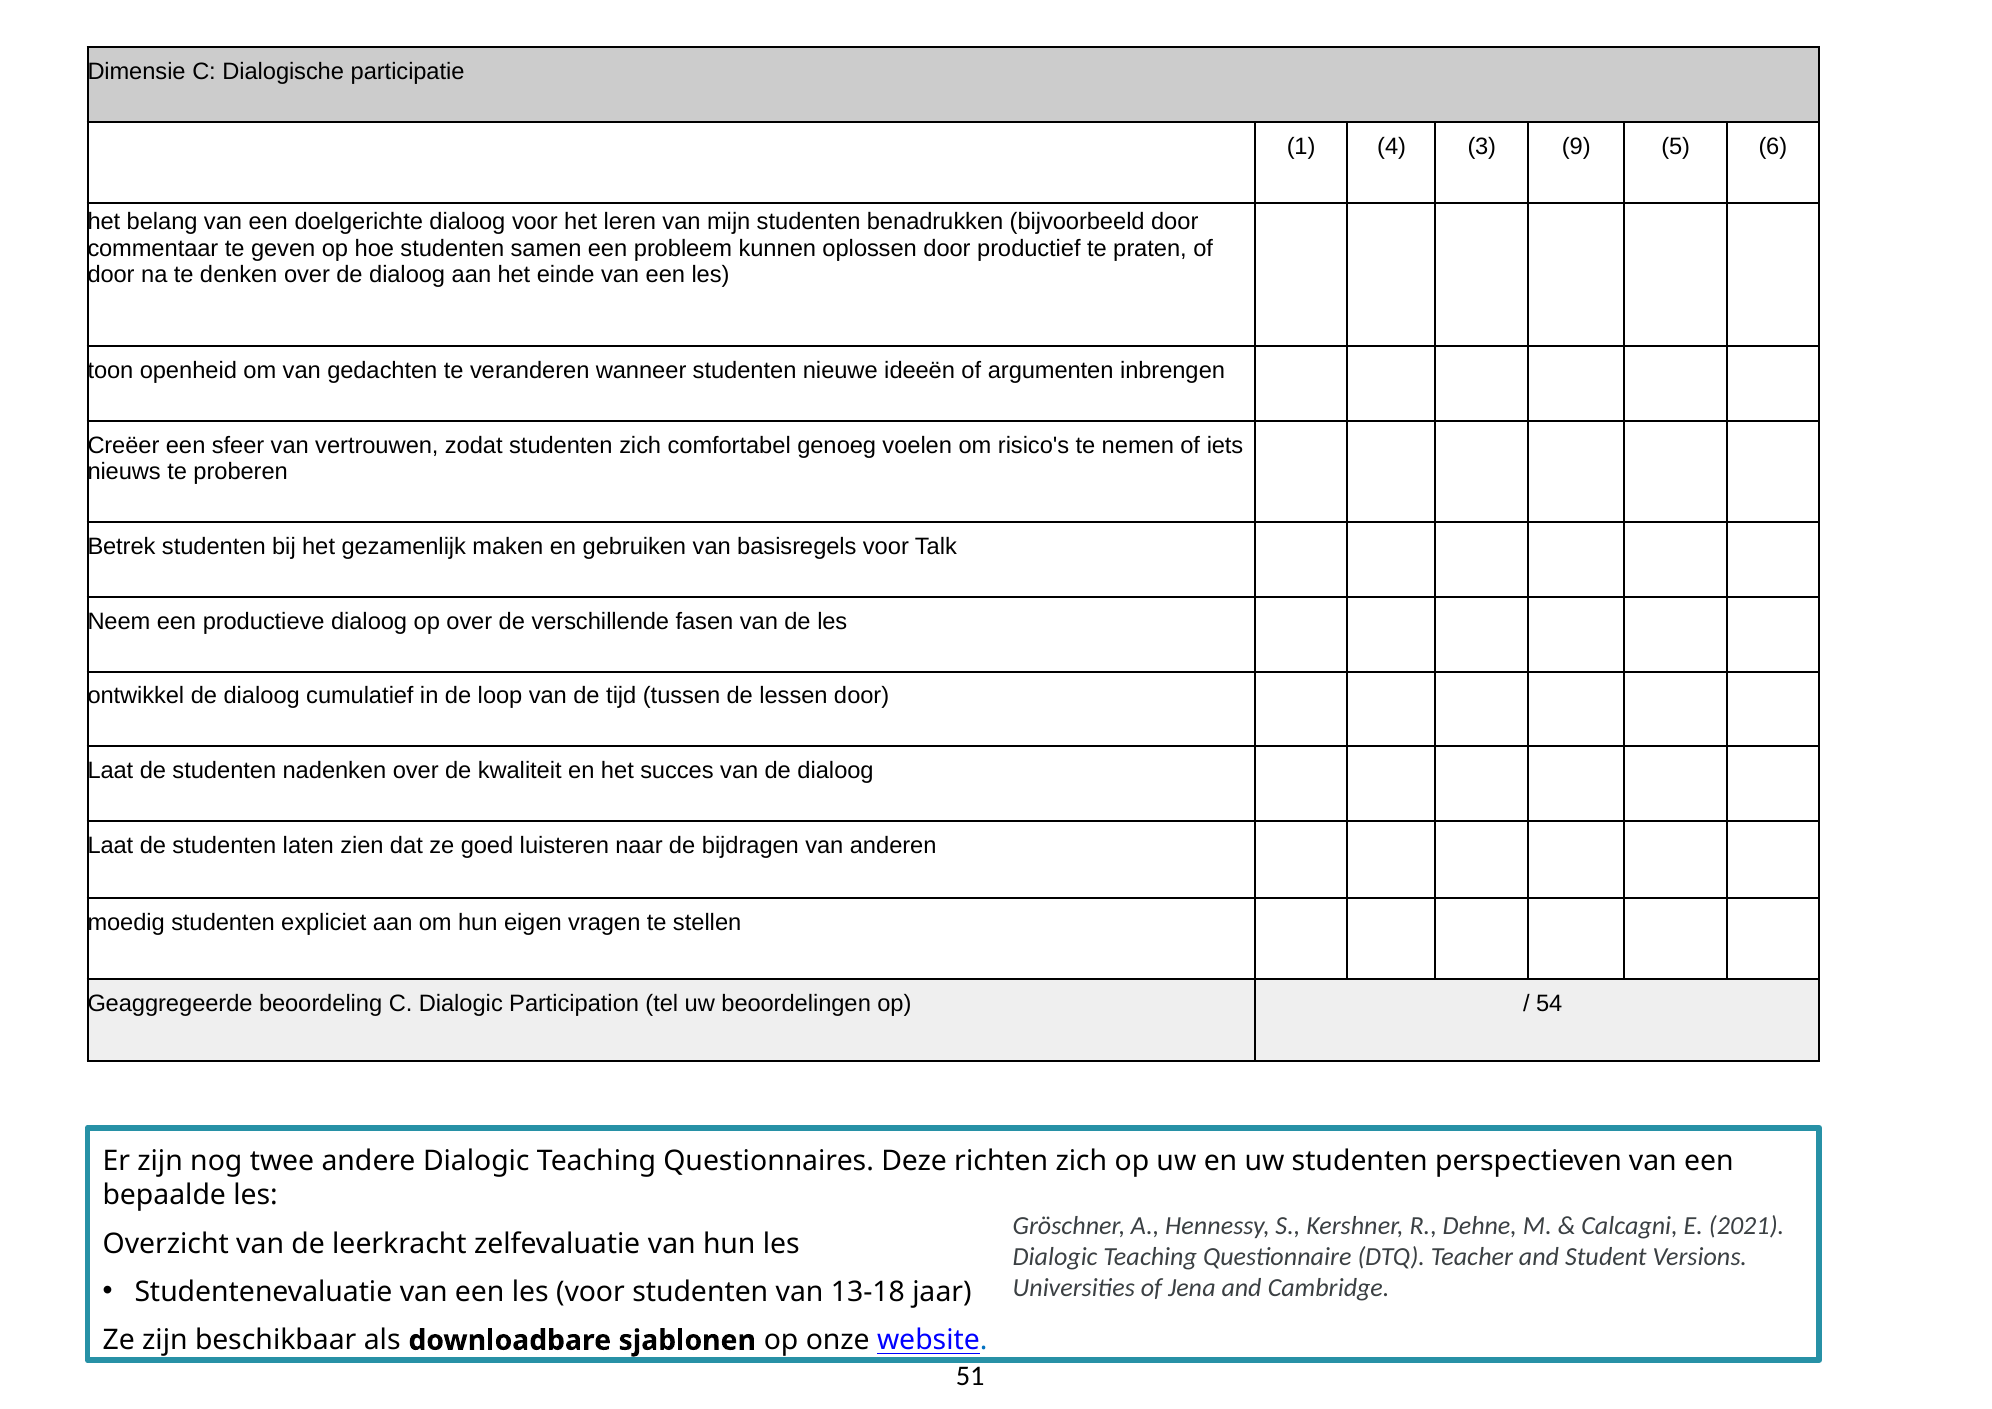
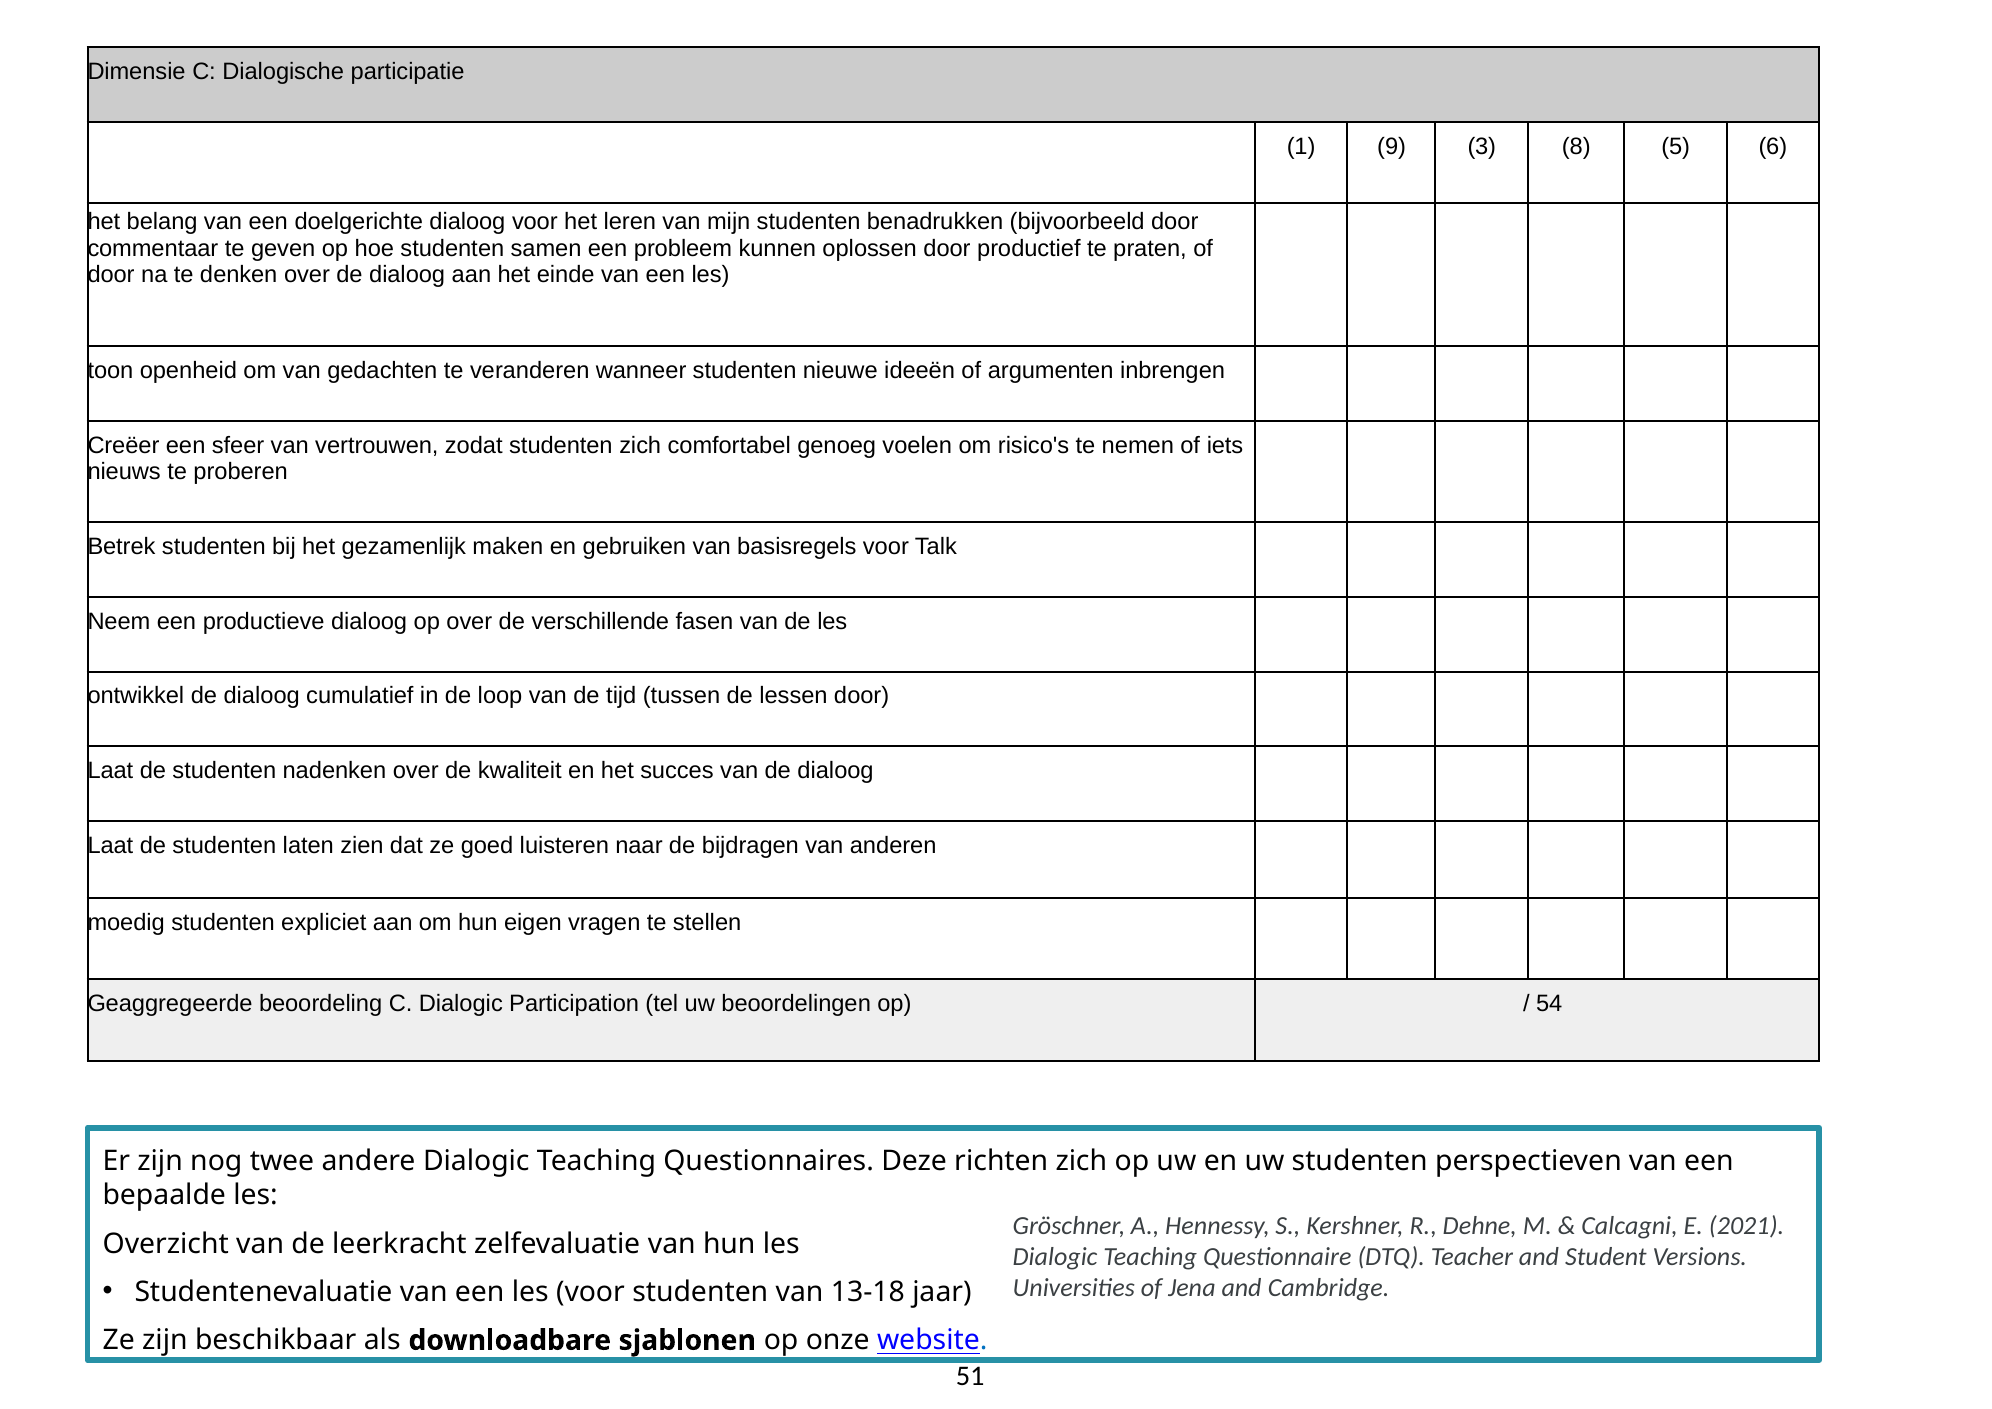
4: 4 -> 9 (1392, 146)
9: 9 -> 8 (1576, 146)
